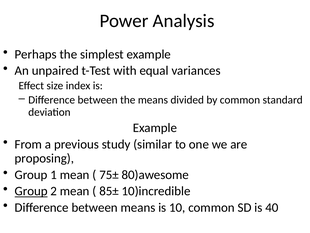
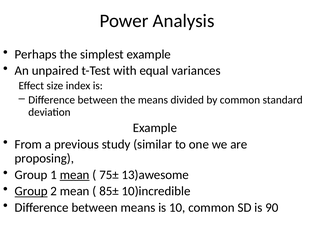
mean underline: none -> present (75, 174)
80)awesome: 80)awesome -> 13)awesome (155, 174)
40: 40 -> 90 (272, 207)
